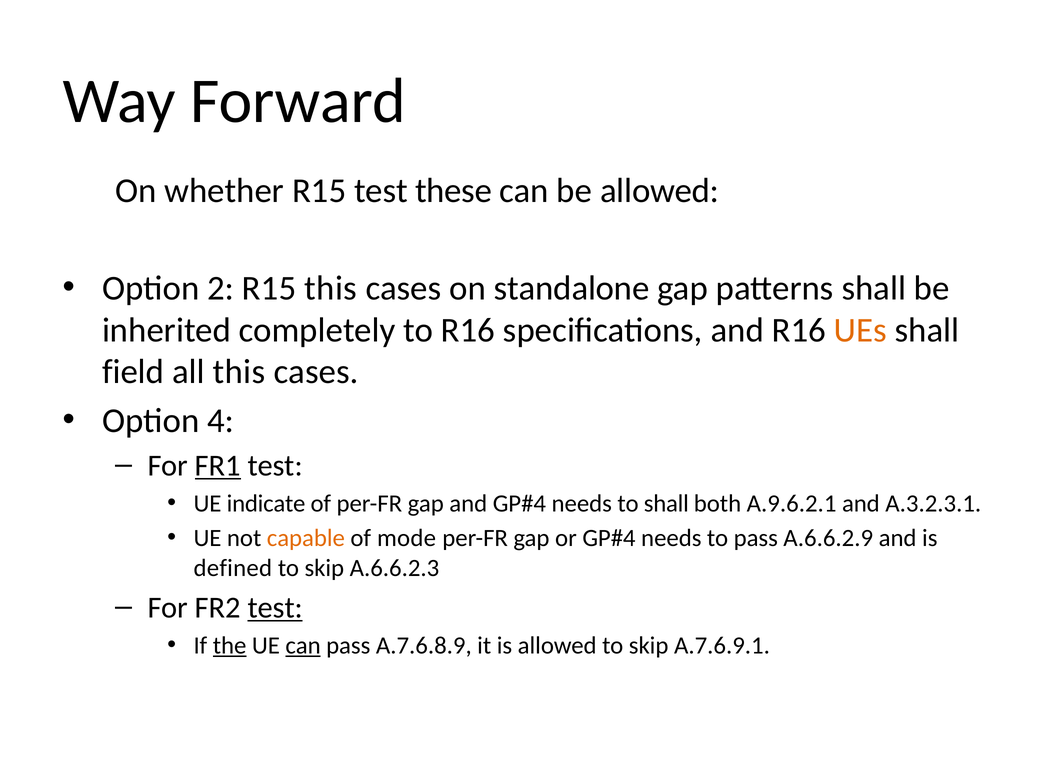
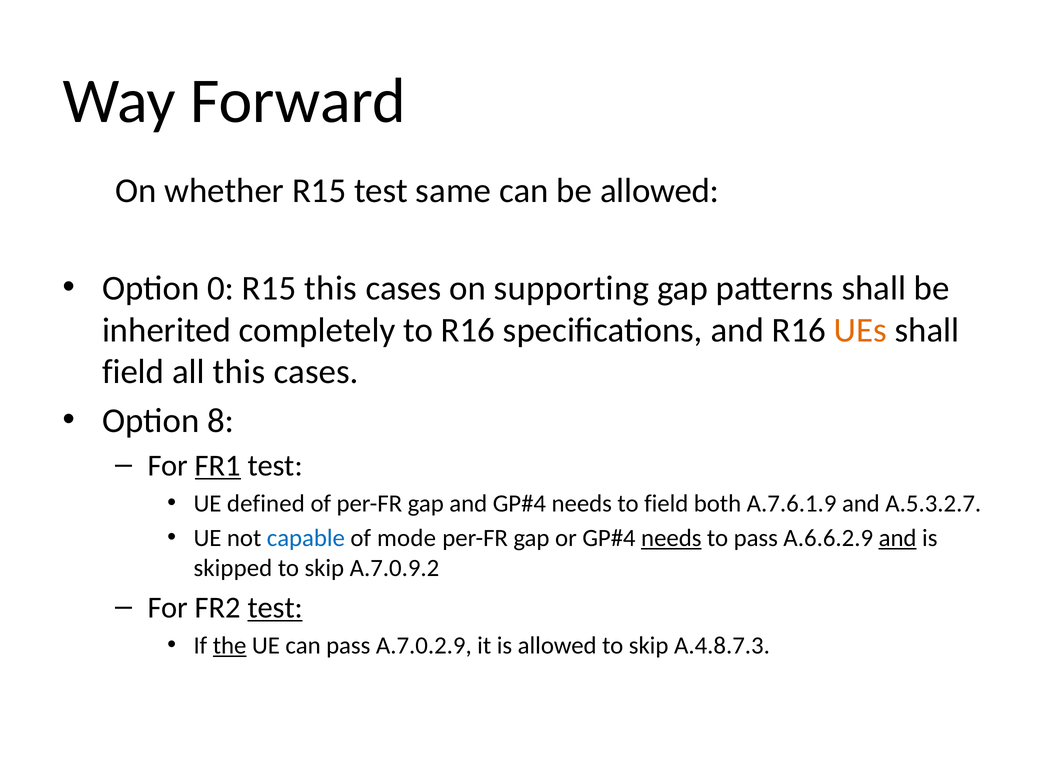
these: these -> same (453, 191)
2: 2 -> 0 (221, 288)
standalone: standalone -> supporting (571, 288)
4: 4 -> 8 (221, 421)
indicate: indicate -> defined (266, 504)
to shall: shall -> field (666, 504)
A.9.6.2.1: A.9.6.2.1 -> A.7.6.1.9 (792, 504)
A.3.2.3.1: A.3.2.3.1 -> A.5.3.2.7 (933, 504)
capable colour: orange -> blue (306, 538)
needs underline: none -> present (671, 538)
and underline: none -> present (898, 538)
defined: defined -> skipped (233, 568)
A.6.6.2.3: A.6.6.2.3 -> A.7.0.9.2 (394, 568)
can underline: present -> none (303, 646)
A.7.6.8.9: A.7.6.8.9 -> A.7.0.2.9 (424, 646)
A.7.6.9.1: A.7.6.9.1 -> A.4.8.7.3 (722, 646)
